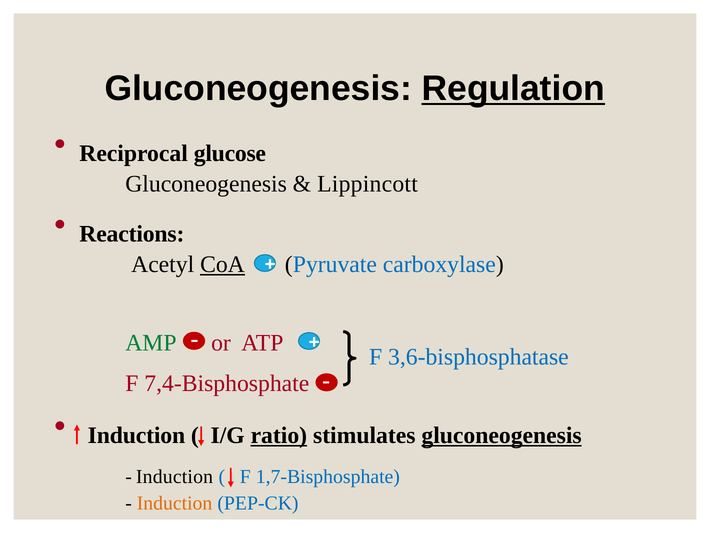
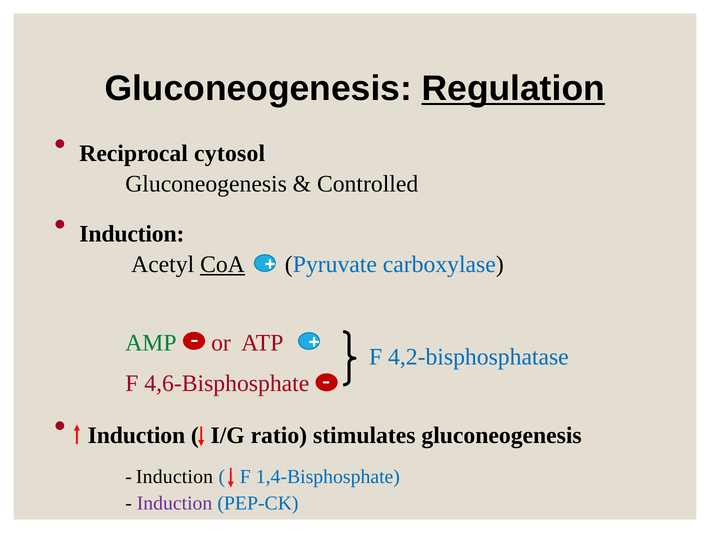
glucose: glucose -> cytosol (230, 153)
Lippincott: Lippincott -> Controlled (368, 184)
Reactions: Reactions -> Induction (132, 234)
3,6-bisphosphatase: 3,6-bisphosphatase -> 4,2-bisphosphatase (478, 357)
7,4-Bisphosphate: 7,4-Bisphosphate -> 4,6-Bisphosphate (227, 383)
ratio underline: present -> none (279, 435)
gluconeogenesis underline: present -> none (502, 435)
1,7-Bisphosphate: 1,7-Bisphosphate -> 1,4-Bisphosphate (328, 477)
Induction colour: orange -> purple (175, 503)
